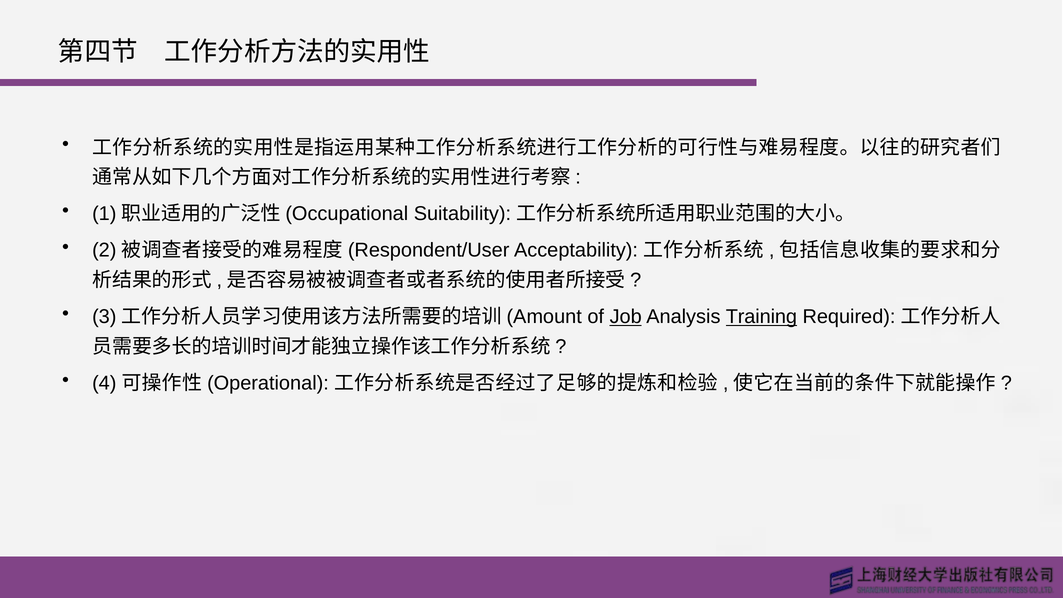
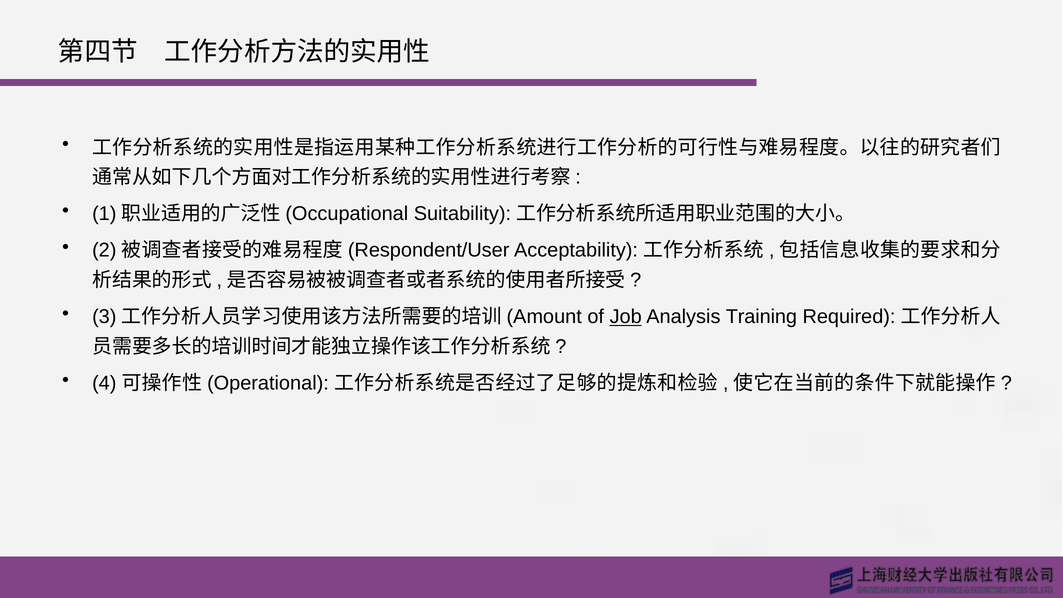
Training underline: present -> none (761, 317)
